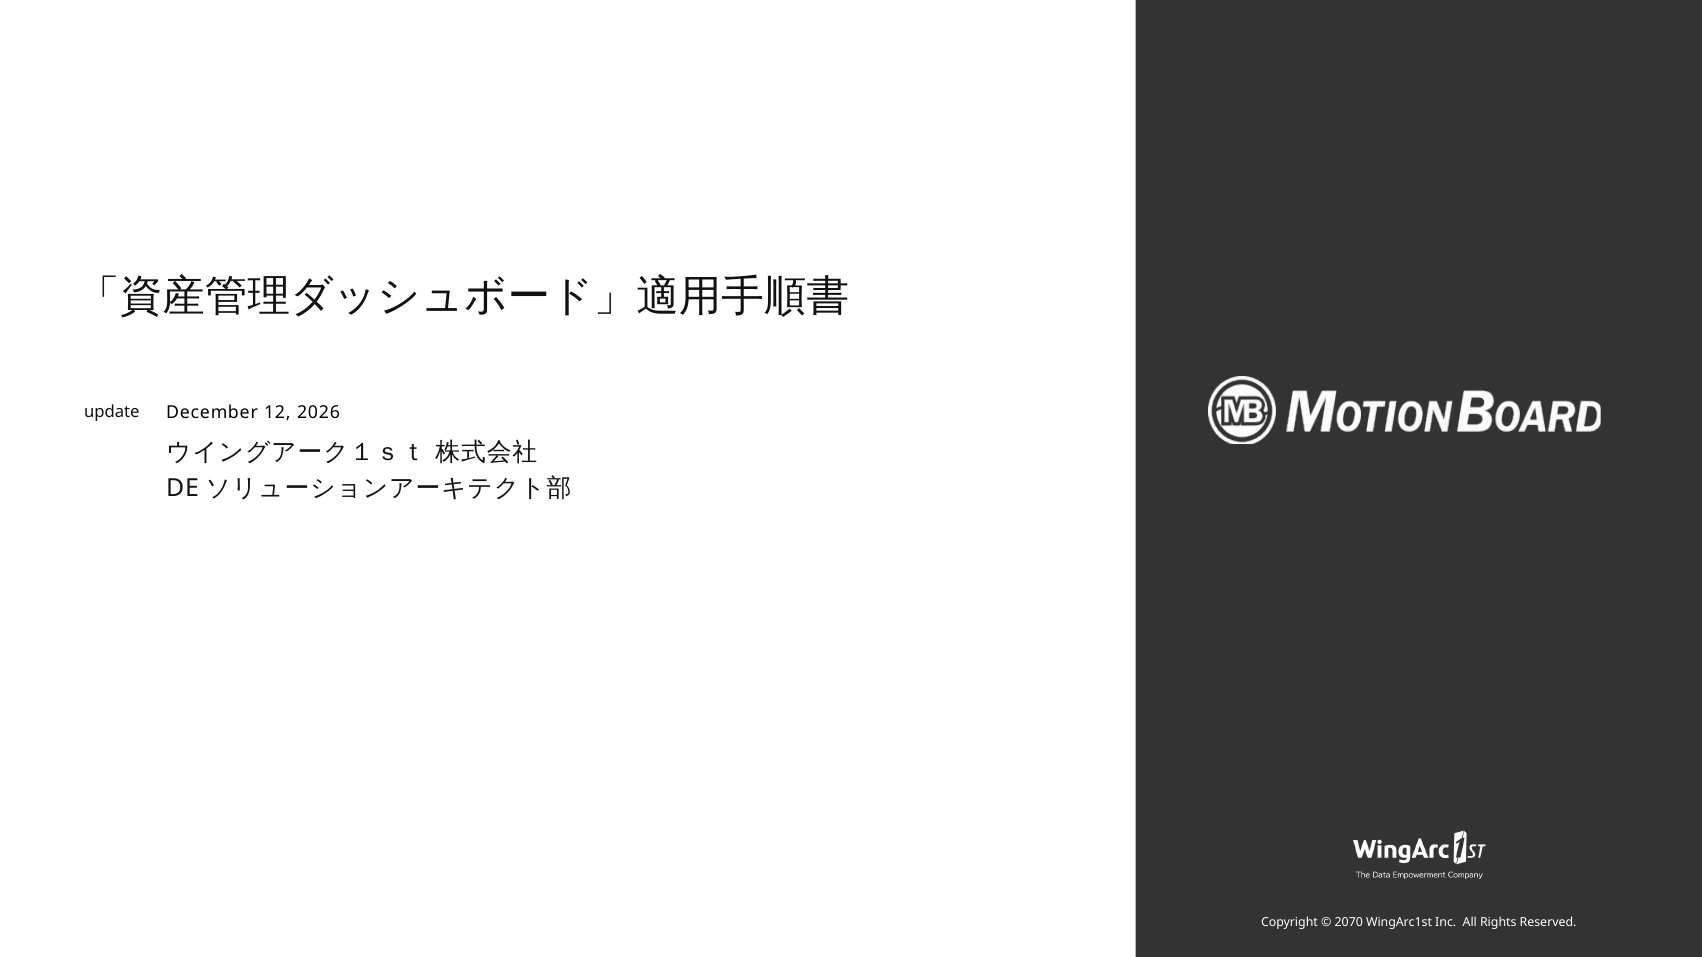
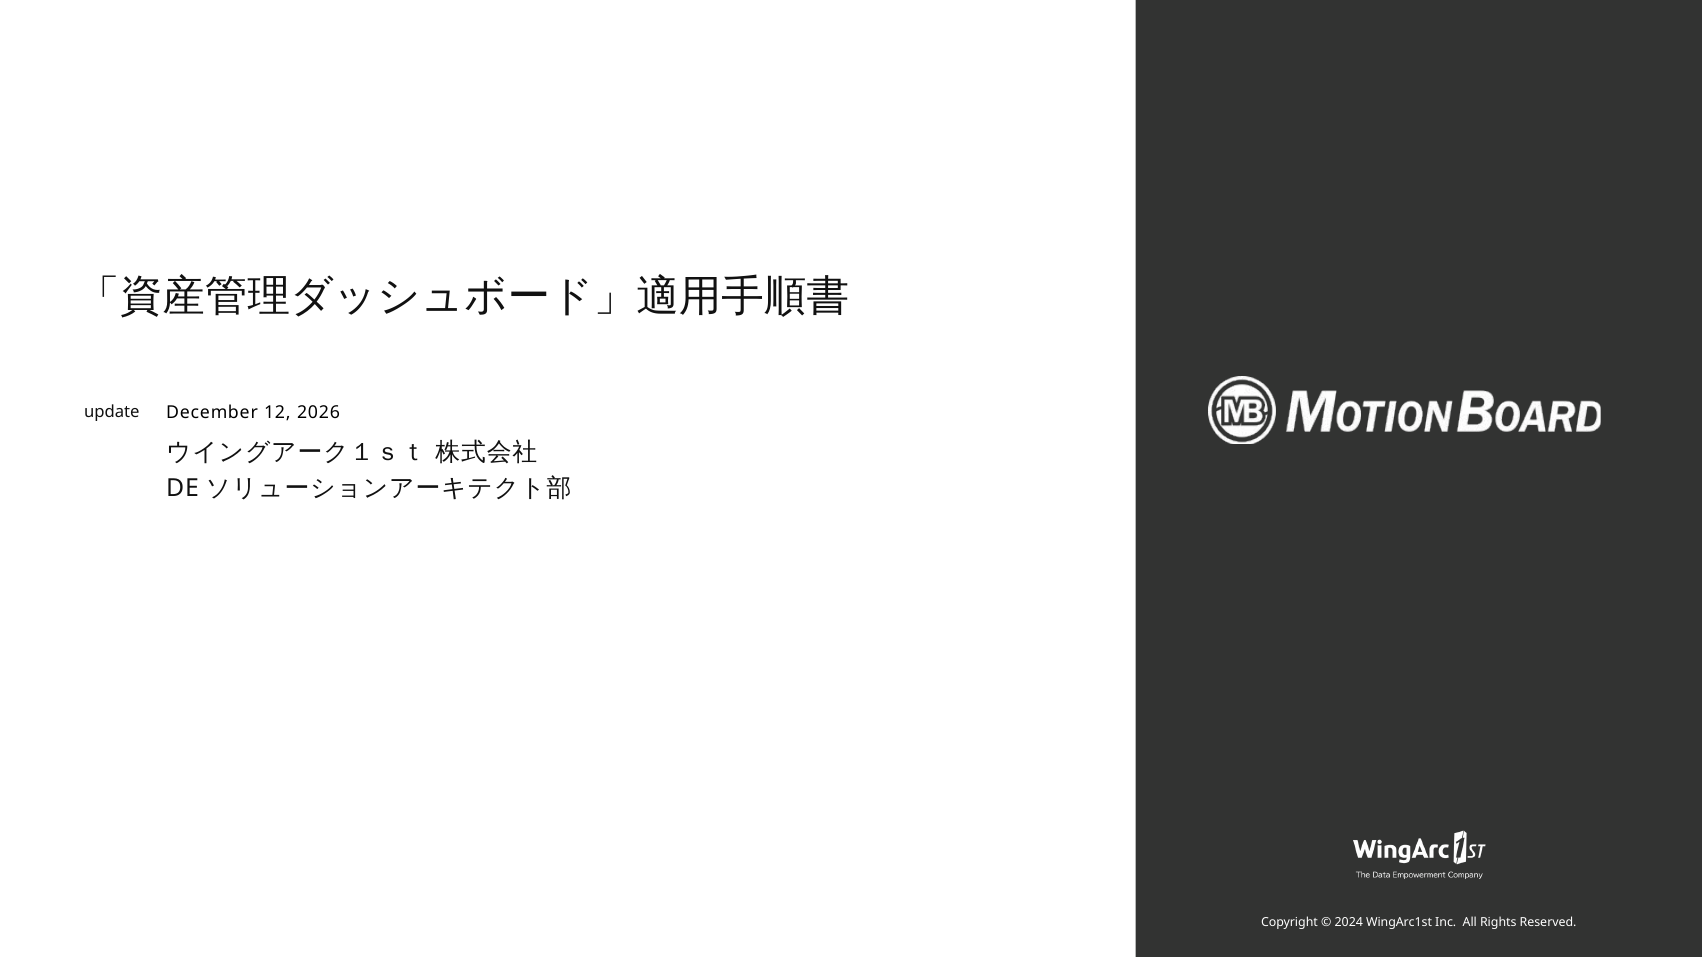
2070: 2070 -> 2024 (1349, 923)
